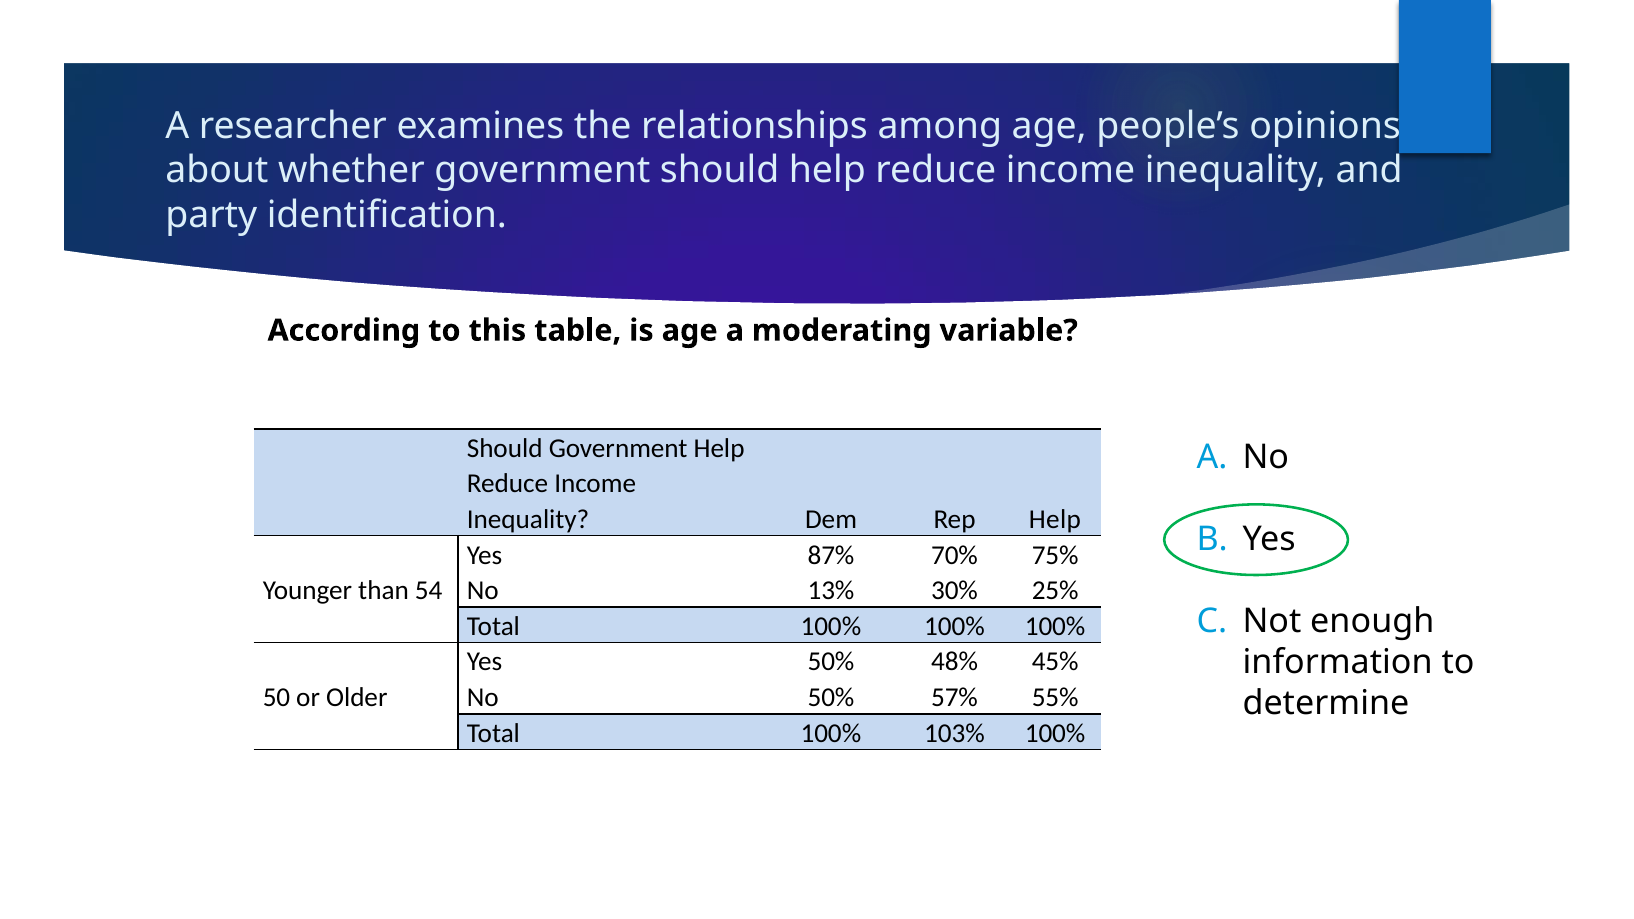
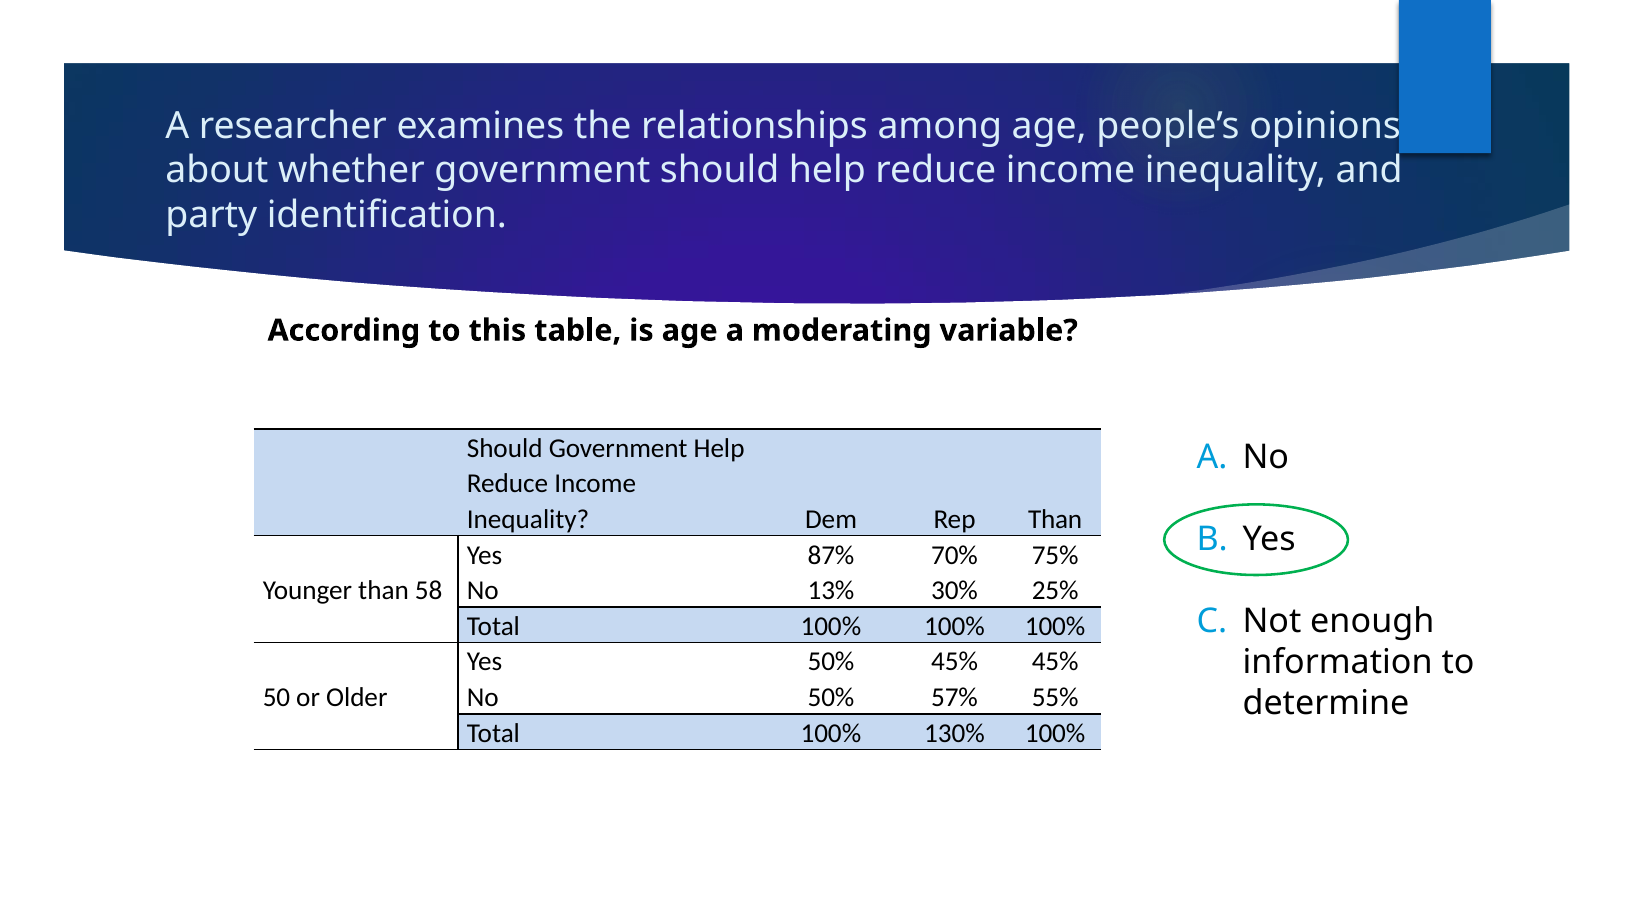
Rep Help: Help -> Than (1055, 519)
54: 54 -> 58 (429, 591)
50% 48%: 48% -> 45% (955, 662)
103%: 103% -> 130% (954, 733)
